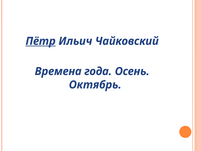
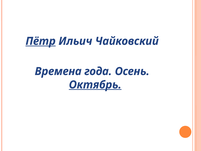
Октябрь underline: none -> present (95, 85)
